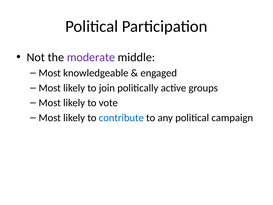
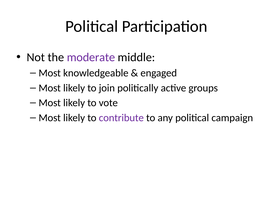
contribute colour: blue -> purple (121, 118)
